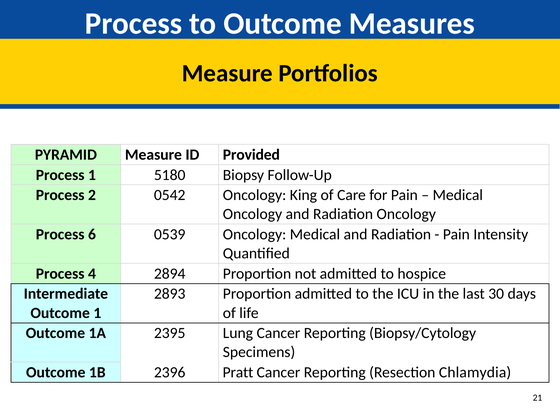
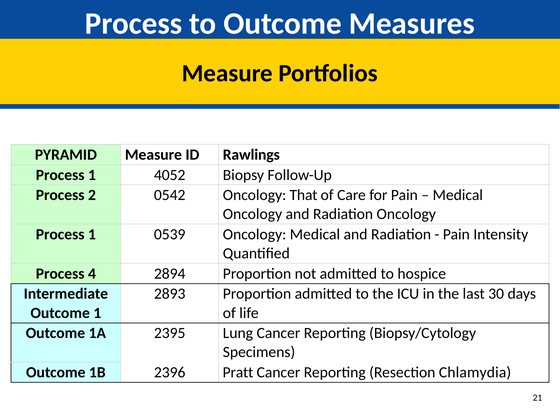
Provided: Provided -> Rawlings (251, 155)
5180: 5180 -> 4052 (170, 175)
King: King -> That (304, 195)
6: 6 -> 1 (92, 234)
